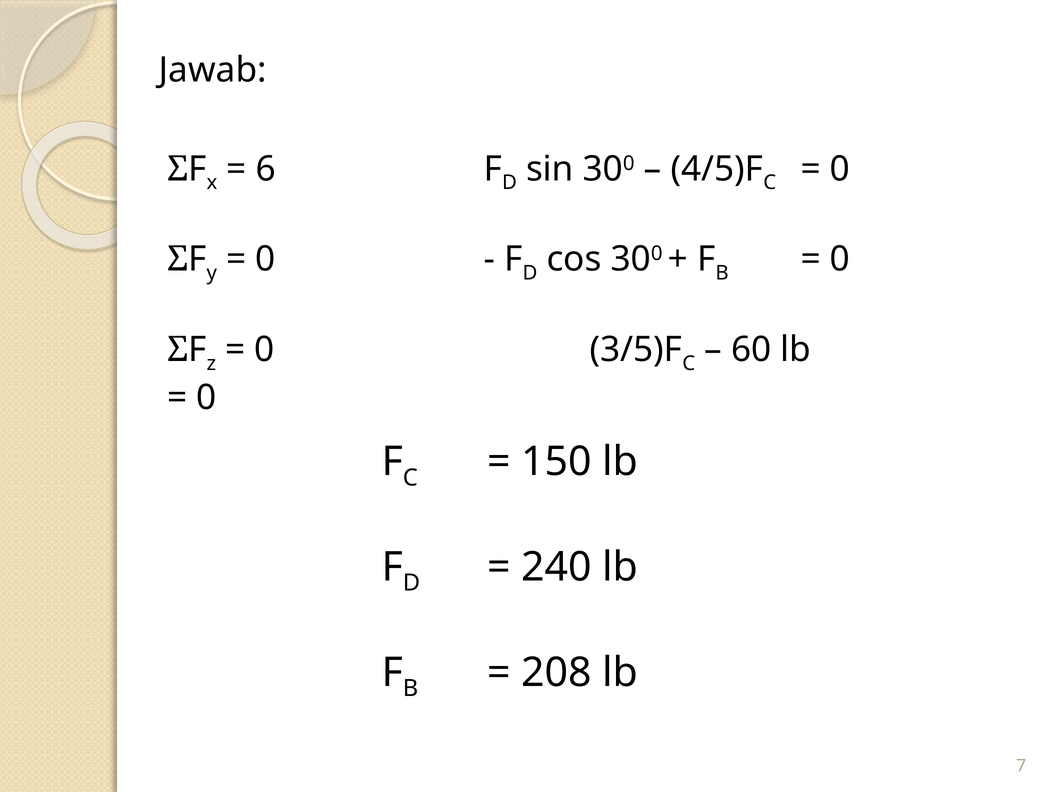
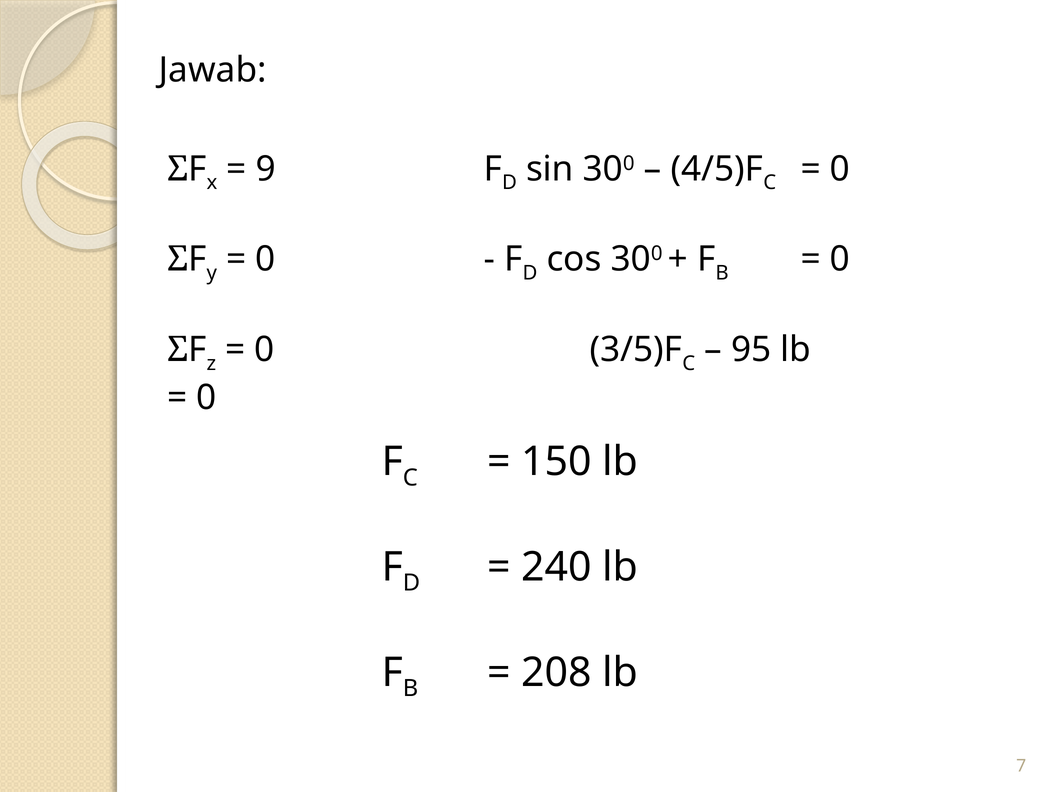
6: 6 -> 9 (266, 169)
60: 60 -> 95 (751, 350)
